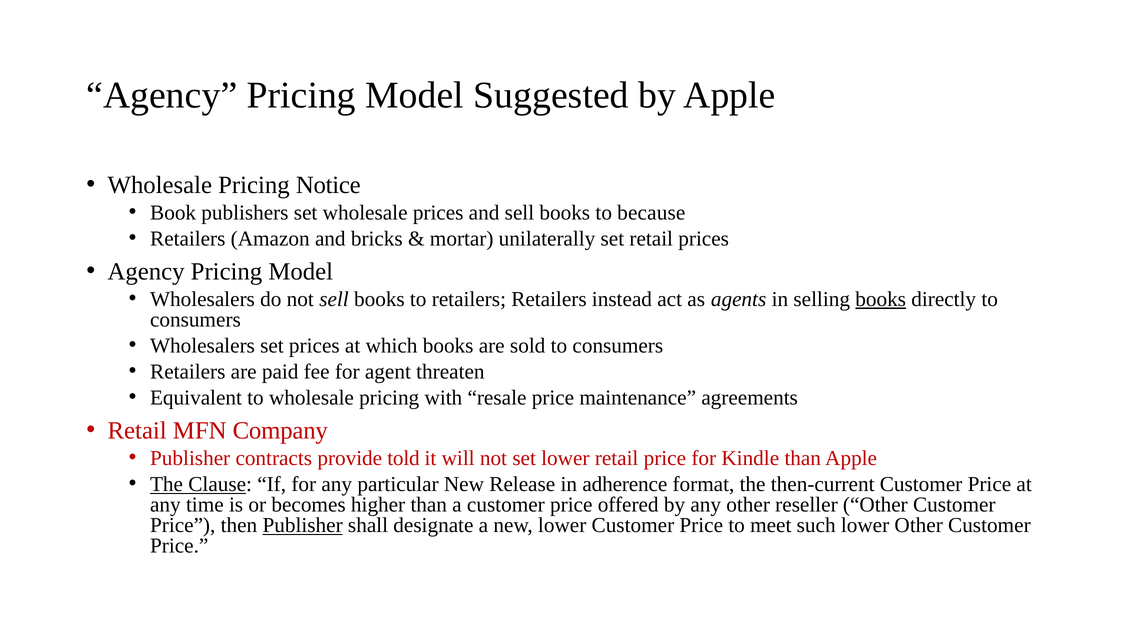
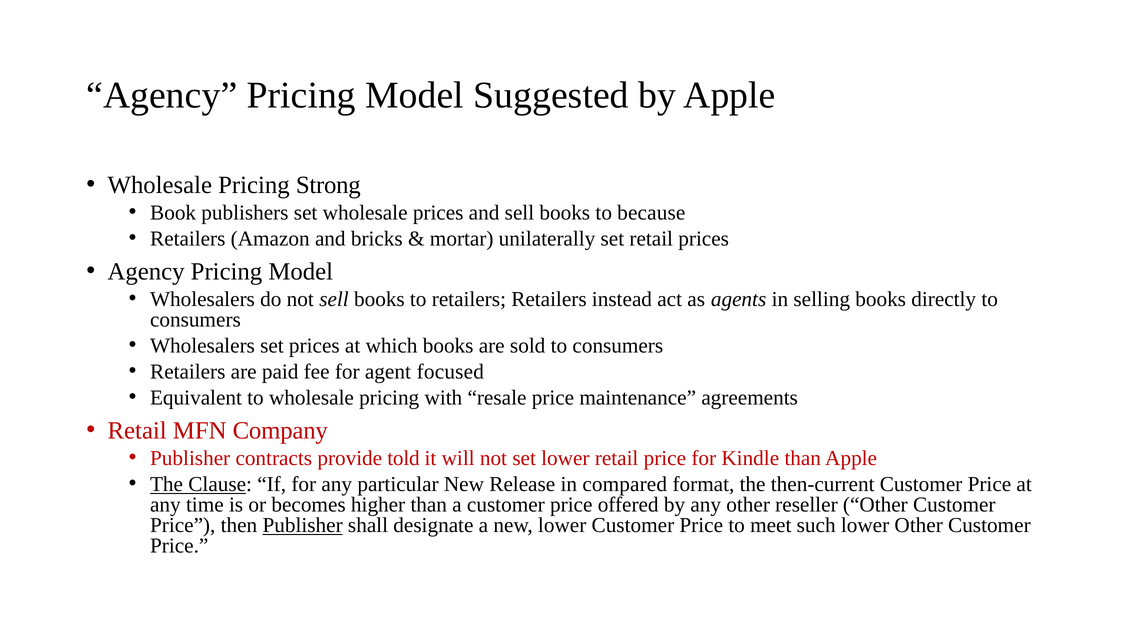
Notice: Notice -> Strong (328, 185)
books underline: present -> none (881, 299)
threaten: threaten -> focused (450, 372)
adherence: adherence -> compared (625, 484)
